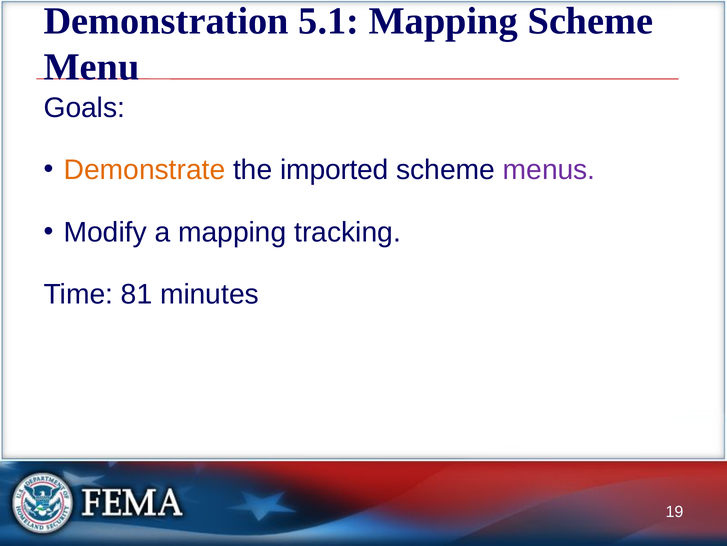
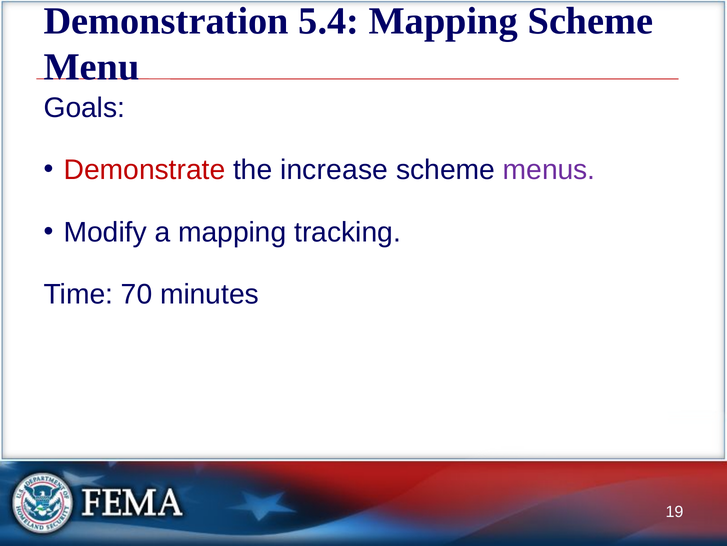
5.1: 5.1 -> 5.4 (329, 21)
Demonstrate colour: orange -> red (145, 170)
imported: imported -> increase (334, 170)
81: 81 -> 70 (137, 294)
